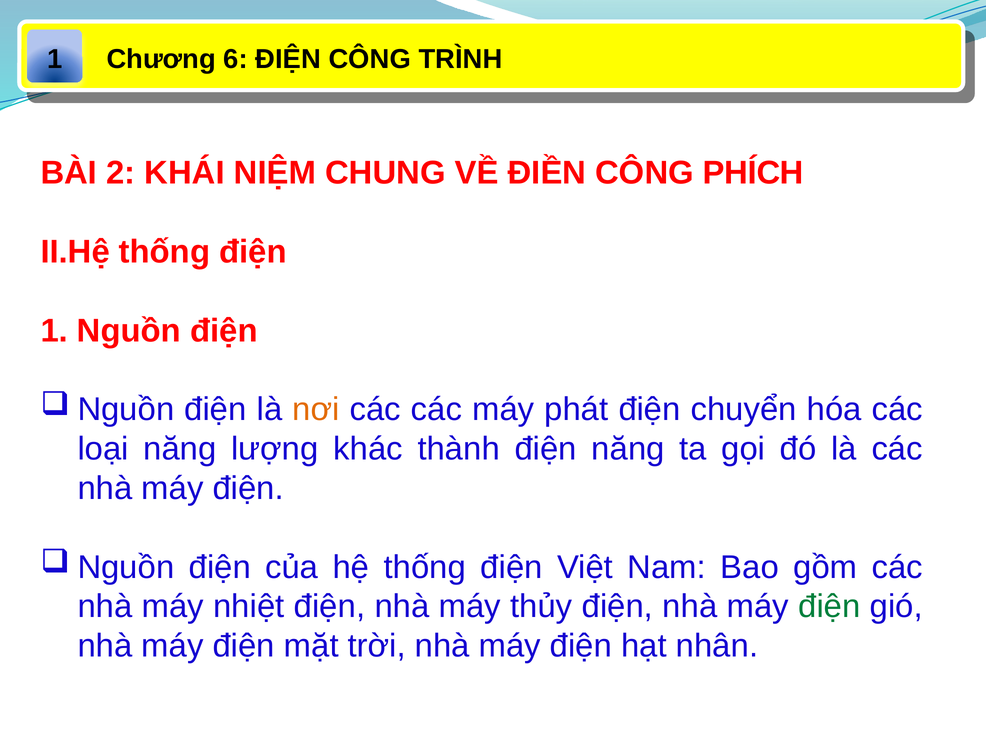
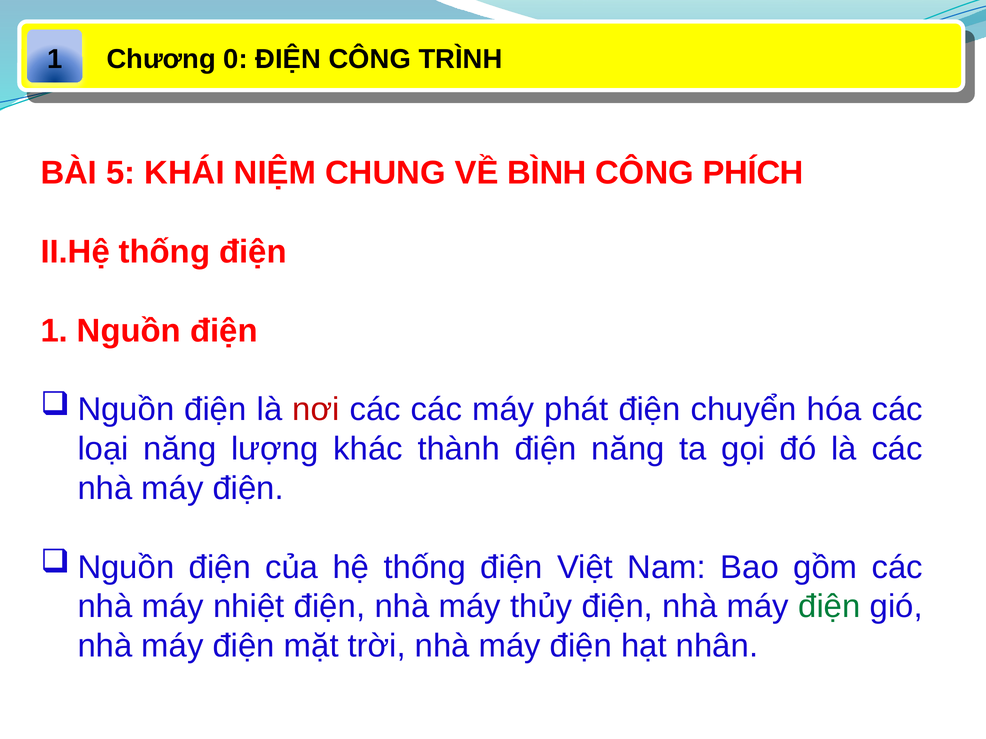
6: 6 -> 0 (236, 59)
2: 2 -> 5 (121, 173)
ĐIỀN: ĐIỀN -> BÌNH (547, 173)
nơi colour: orange -> red (316, 410)
